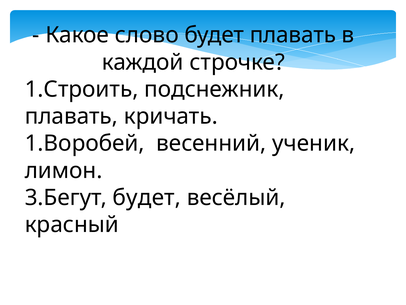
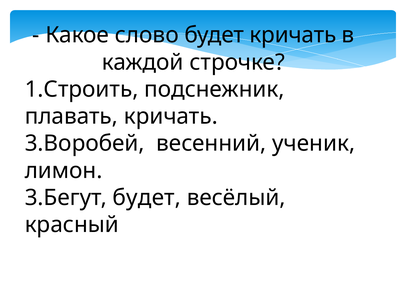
будет плавать: плавать -> кричать (293, 35)
1.Воробей: 1.Воробей -> 3.Воробей (85, 143)
